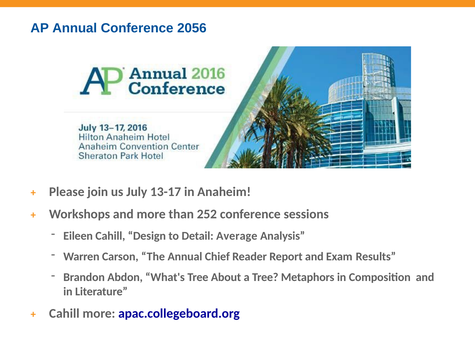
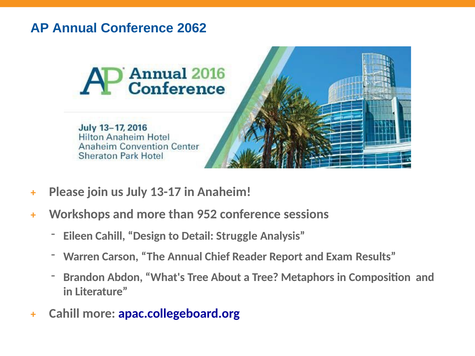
2056: 2056 -> 2062 (192, 28)
252: 252 -> 952 (207, 214)
Average: Average -> Struggle (237, 236)
